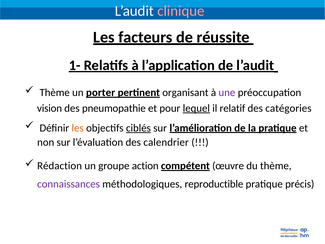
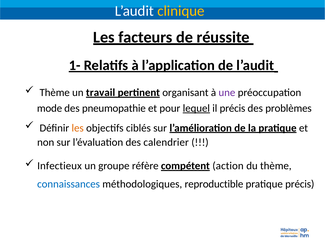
clinique colour: pink -> yellow (181, 11)
porter: porter -> travail (101, 92)
vision: vision -> mode (50, 108)
il relatif: relatif -> précis (232, 108)
catégories: catégories -> problèmes (289, 108)
ciblés underline: present -> none (138, 128)
Rédaction: Rédaction -> Infectieux (60, 166)
action: action -> réfère (145, 166)
œuvre: œuvre -> action (228, 166)
connaissances colour: purple -> blue (69, 184)
